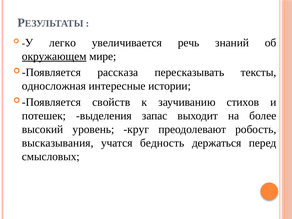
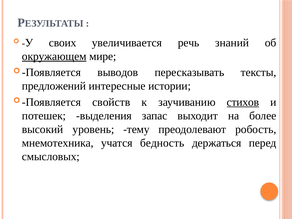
легко: легко -> своих (63, 43)
рассказа: рассказа -> выводов (118, 72)
односложная: односложная -> предложений (54, 86)
стихов underline: none -> present (243, 102)
круг: круг -> тему (136, 129)
высказывания: высказывания -> мнемотехника (58, 143)
